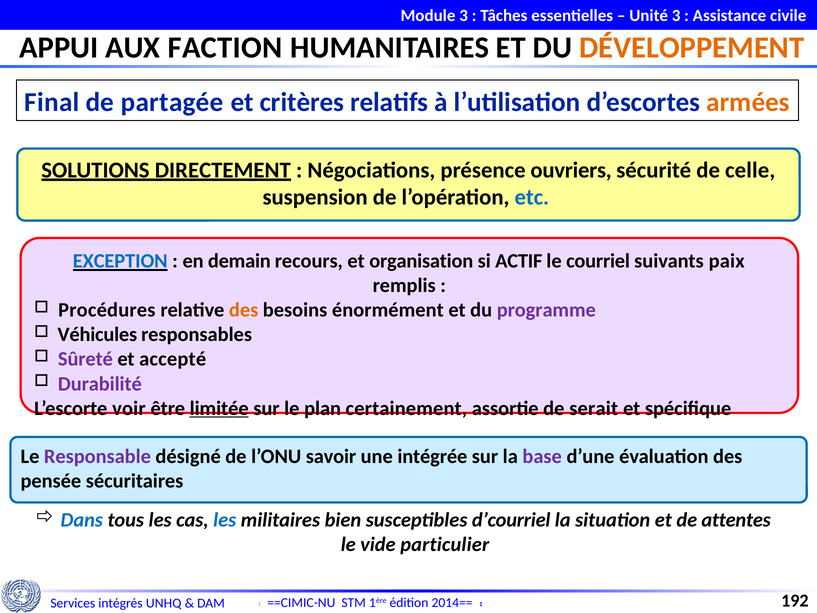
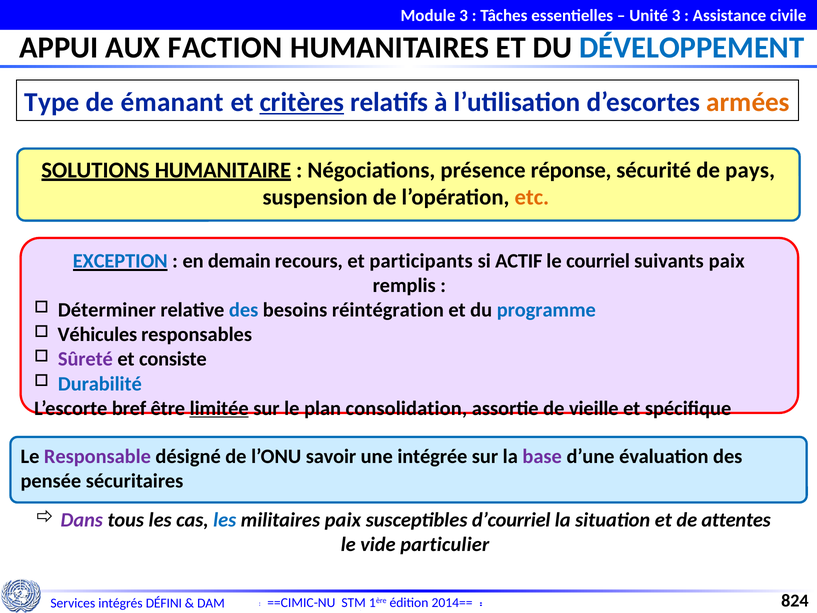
DÉVELOPPEMENT colour: orange -> blue (692, 47)
Final: Final -> Type (52, 102)
partagée: partagée -> émanant (172, 102)
critères underline: none -> present (302, 102)
DIRECTEMENT: DIRECTEMENT -> HUMANITAIRE (223, 170)
ouvriers: ouvriers -> réponse (571, 170)
celle: celle -> pays (750, 170)
etc colour: blue -> orange (532, 197)
organisation: organisation -> participants (421, 261)
Procédures: Procédures -> Déterminer (107, 310)
des colour: orange -> blue (244, 310)
énormément: énormément -> réintégration (388, 310)
programme colour: purple -> blue (546, 310)
accepté: accepté -> consiste (173, 359)
Durabilité colour: purple -> blue (100, 384)
voir: voir -> bref (129, 408)
certainement: certainement -> consolidation (406, 408)
serait: serait -> vieille (594, 408)
Dans colour: blue -> purple (82, 520)
militaires bien: bien -> paix (343, 520)
UNHQ: UNHQ -> DÉFINI (164, 603)
192: 192 -> 824 (795, 601)
